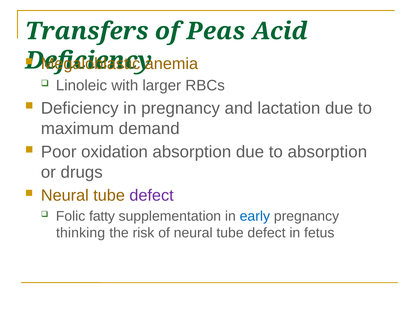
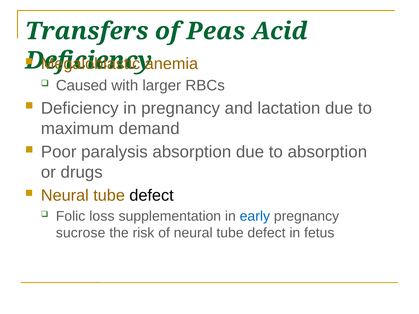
Linoleic: Linoleic -> Caused (82, 86)
oxidation: oxidation -> paralysis (114, 152)
defect colour: purple -> black (152, 196)
fatty: fatty -> loss (102, 216)
thinking: thinking -> sucrose (81, 233)
